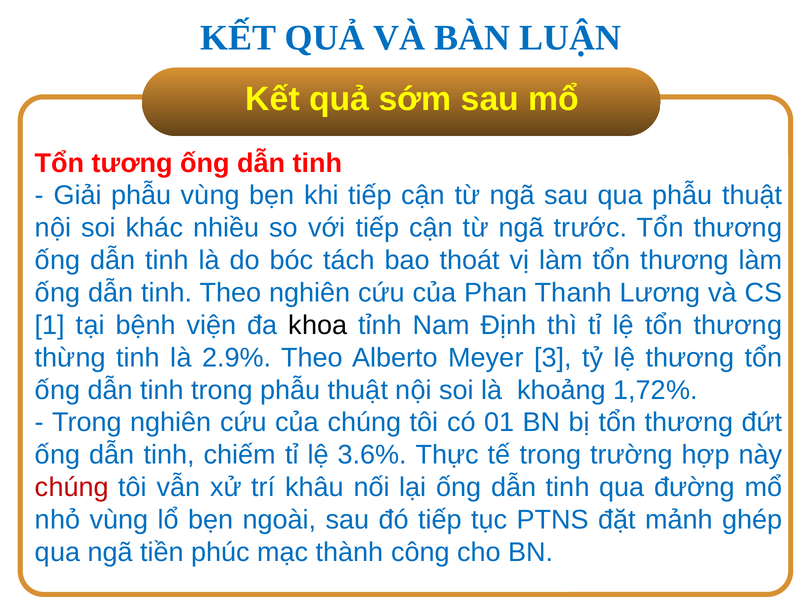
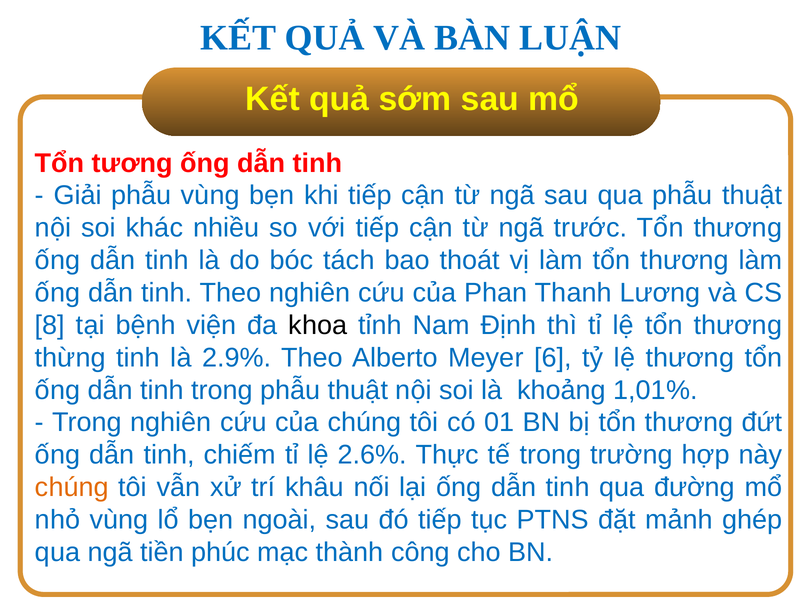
1: 1 -> 8 (50, 325)
3: 3 -> 6 (553, 358)
1,72%: 1,72% -> 1,01% (655, 390)
3.6%: 3.6% -> 2.6% (372, 455)
chúng colour: red -> orange (72, 488)
